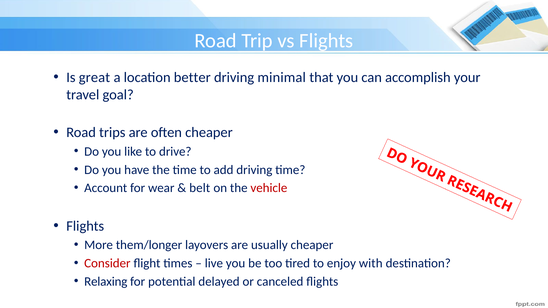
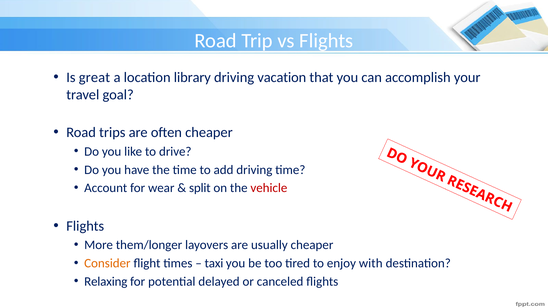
better: better -> library (192, 77)
minimal: minimal -> vacation (282, 77)
belt: belt -> split (200, 188)
Consider colour: red -> orange (107, 264)
live: live -> taxi (214, 264)
